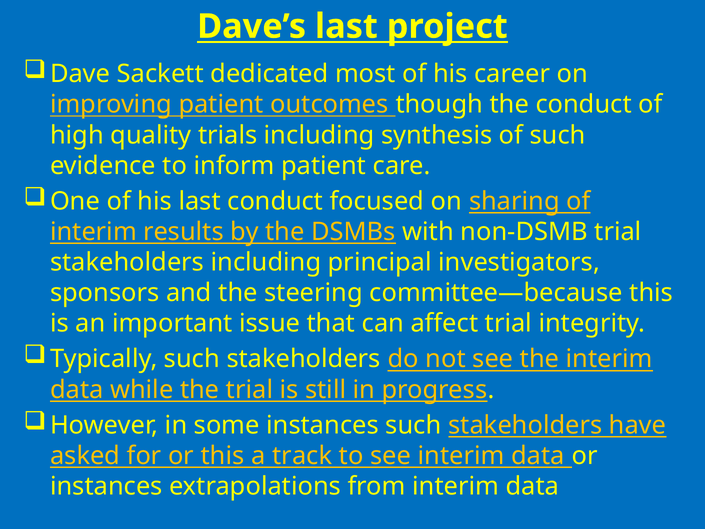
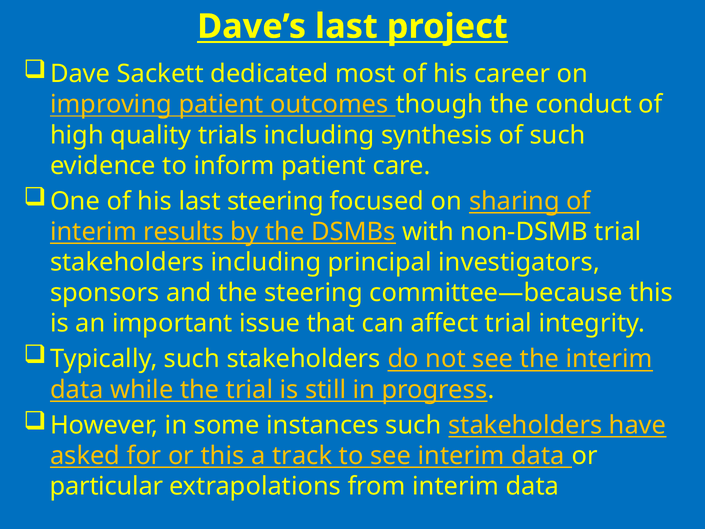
last conduct: conduct -> steering (275, 201)
instances: instances -> particular (106, 486)
